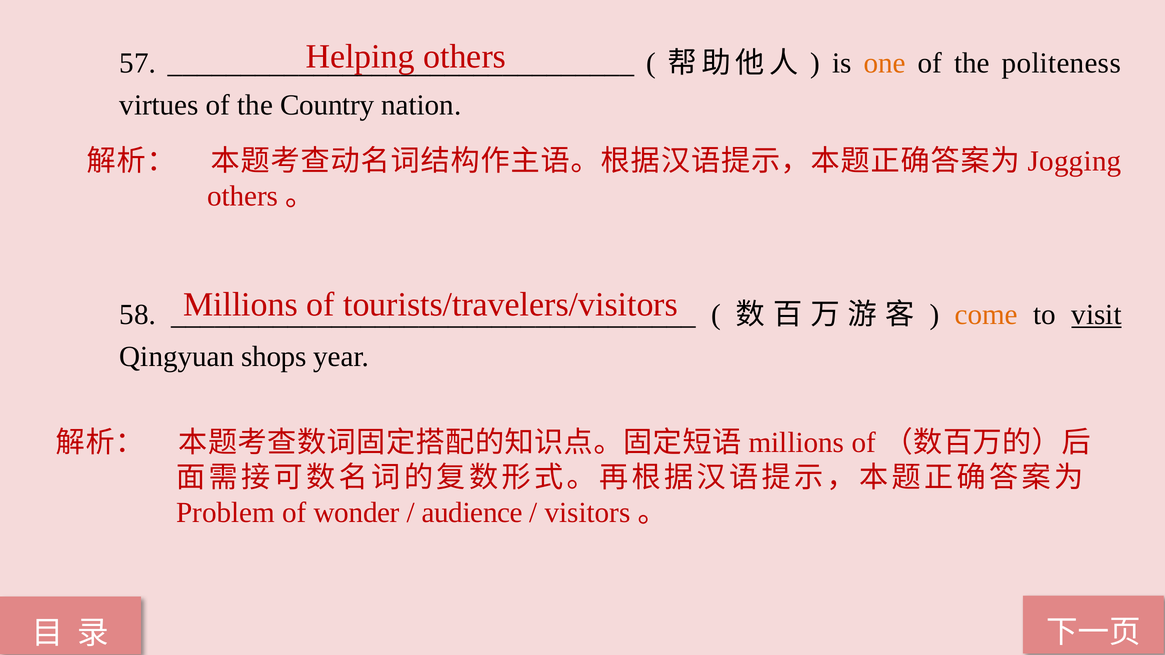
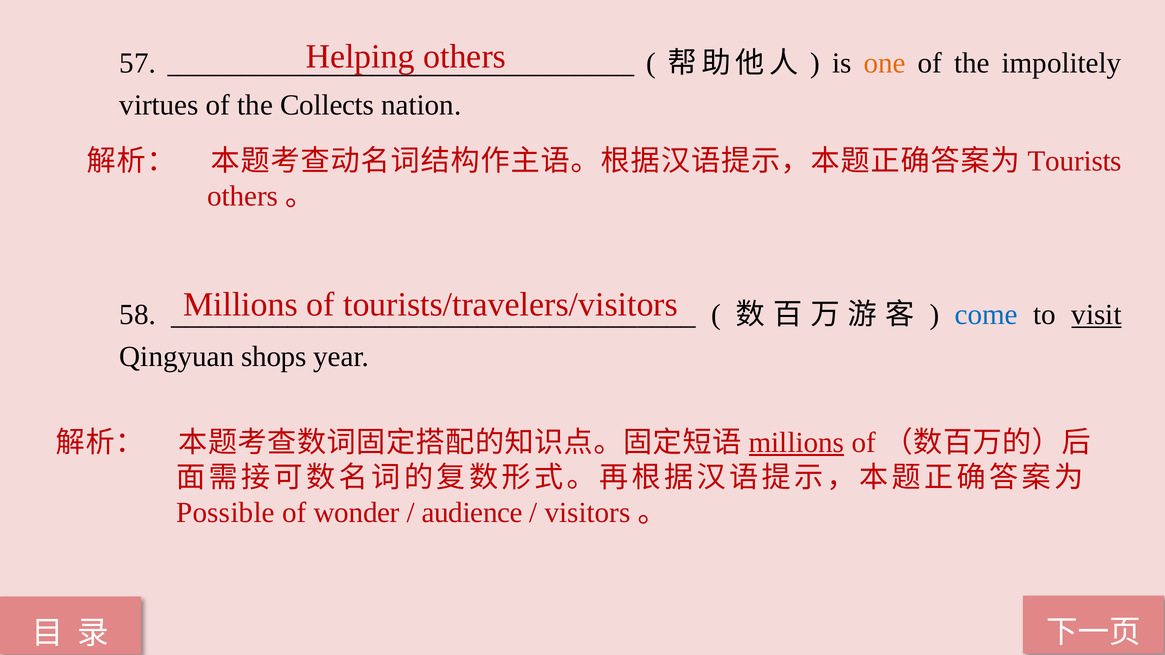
politeness: politeness -> impolitely (1062, 63)
Country: Country -> Collects (327, 105)
Jogging: Jogging -> Tourists (1075, 161)
come colour: orange -> blue (986, 315)
millions underline: none -> present (796, 443)
Problem: Problem -> Possible (226, 513)
